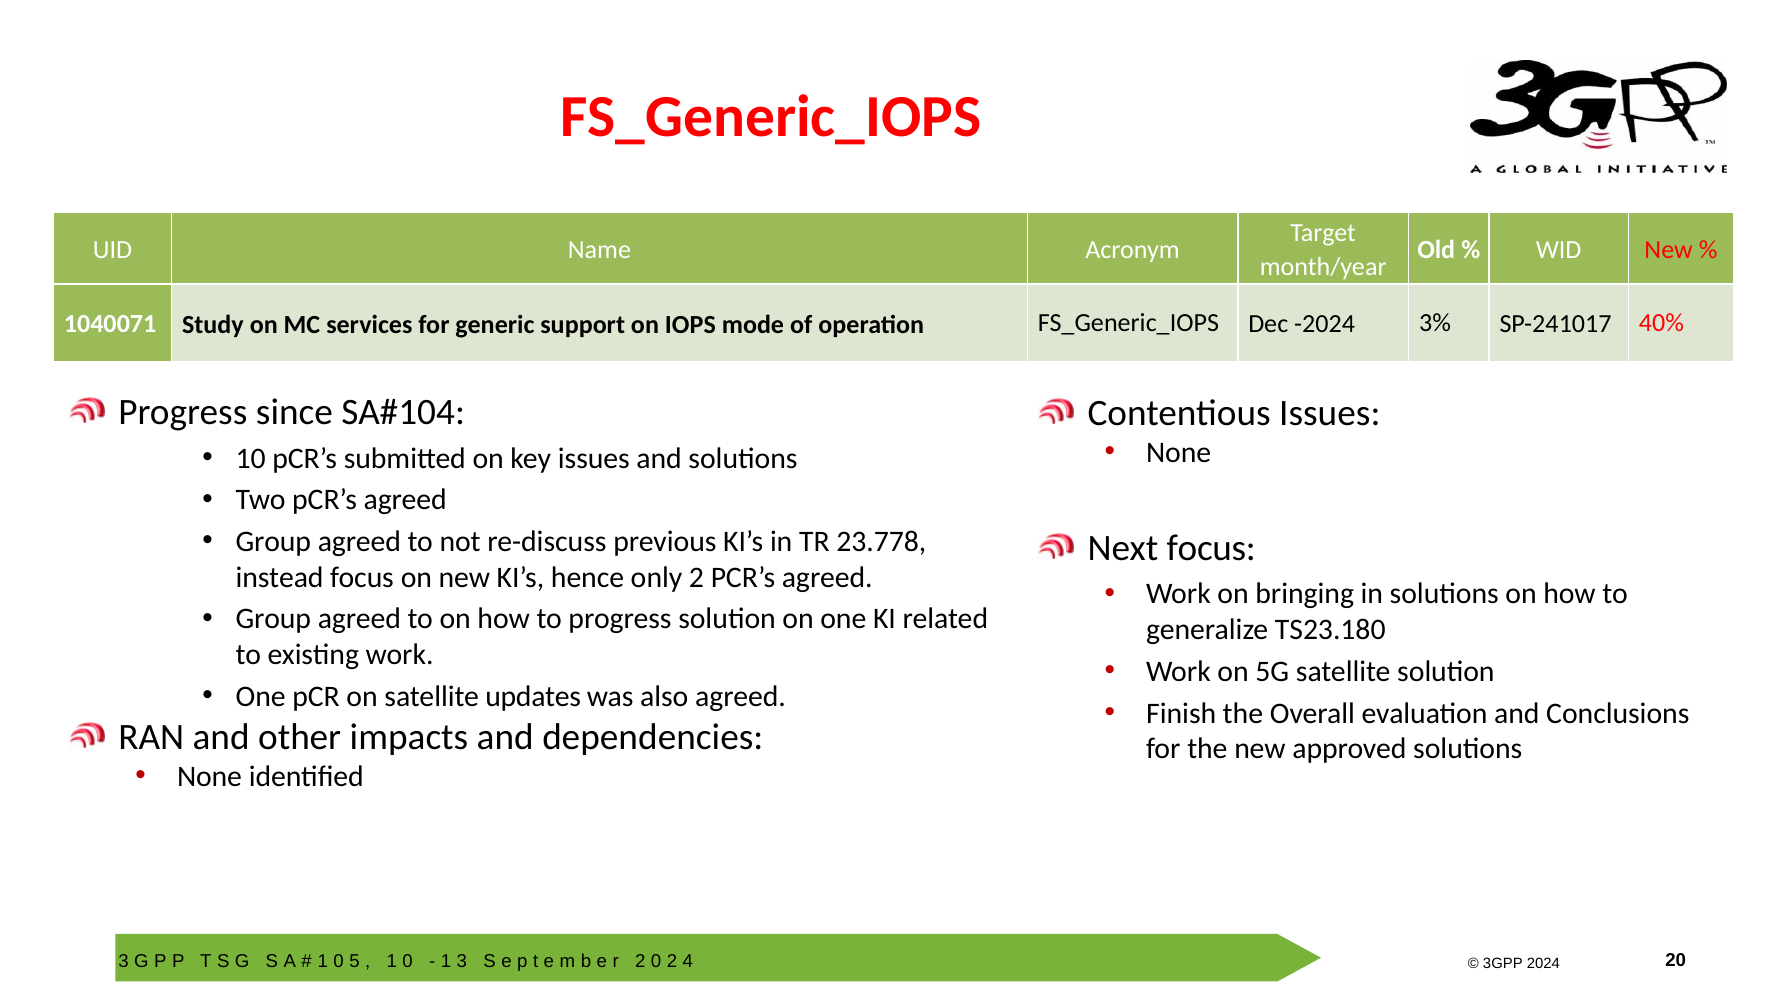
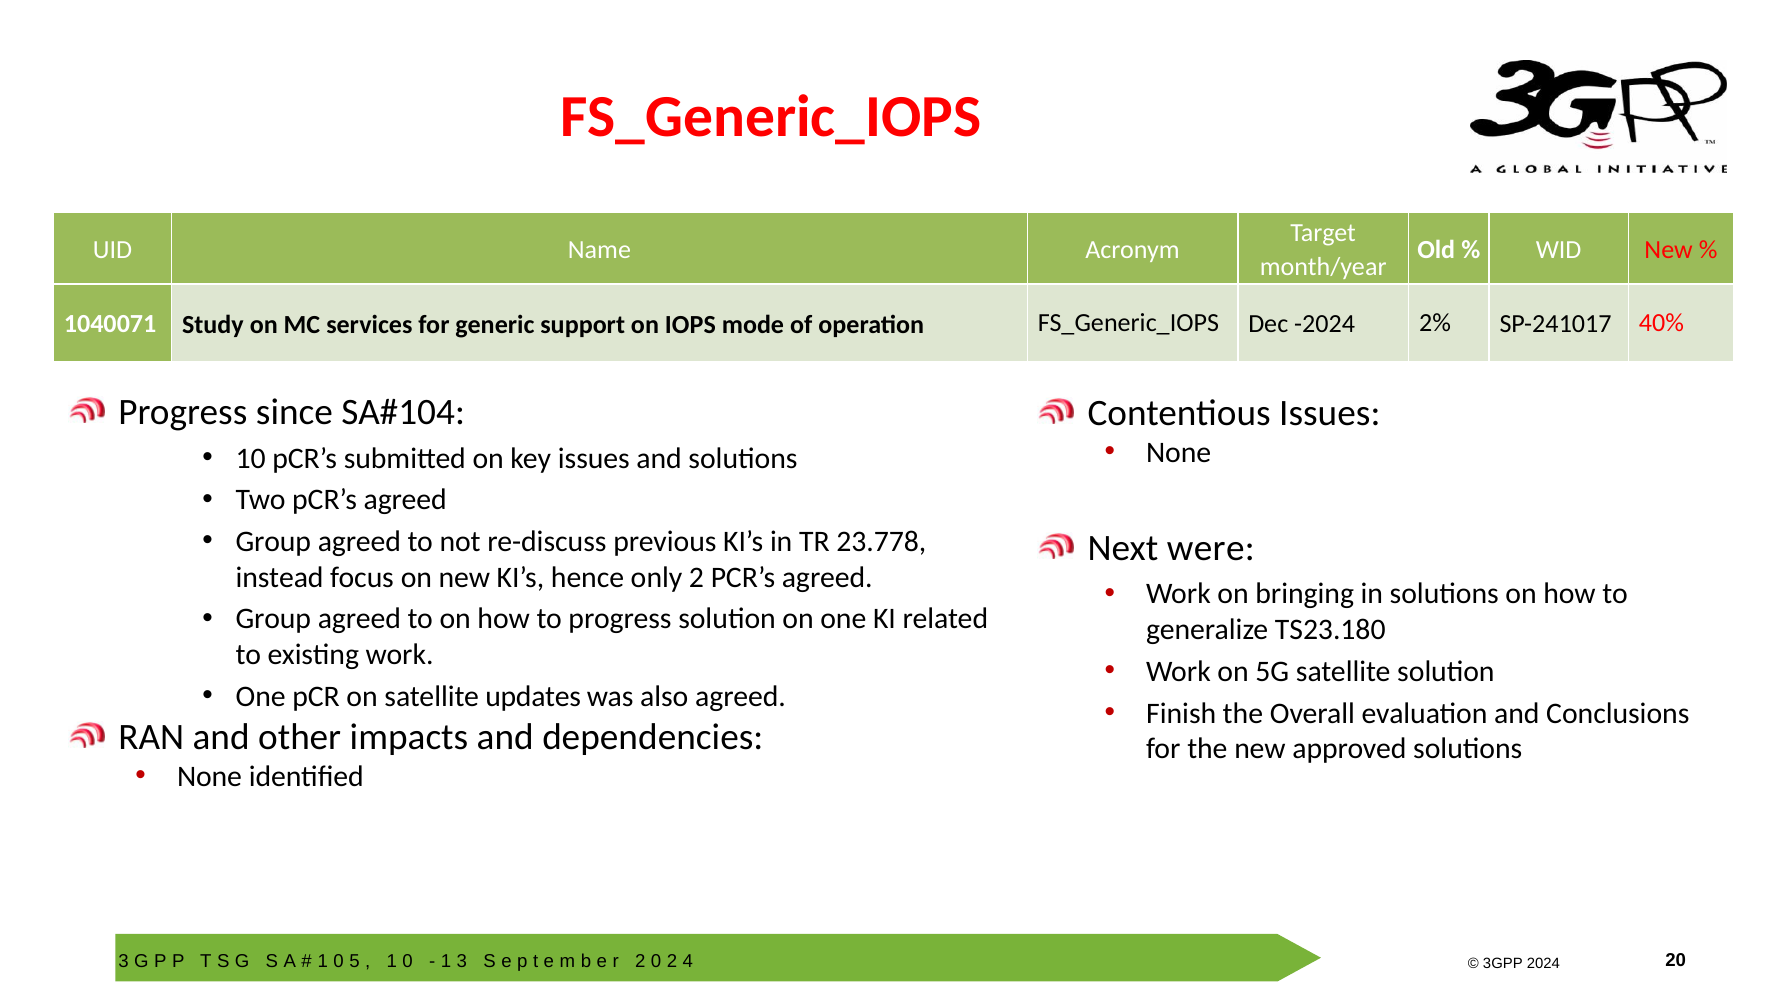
3%: 3% -> 2% (1435, 323)
Next focus: focus -> were (1211, 549)
